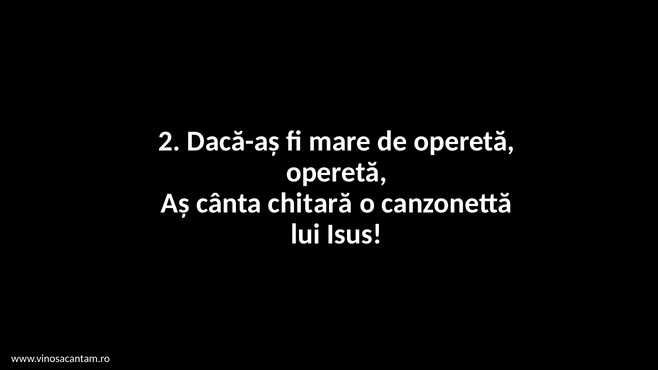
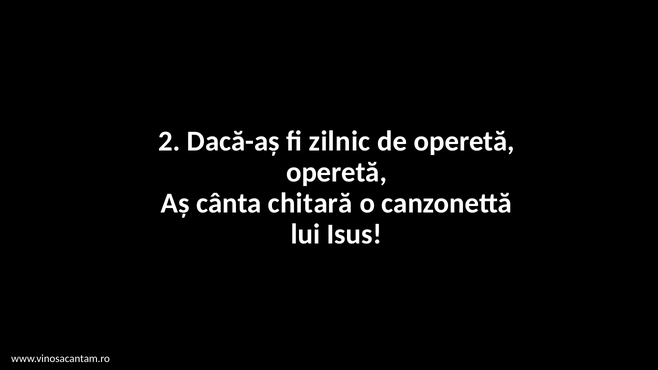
mare: mare -> zilnic (340, 141)
